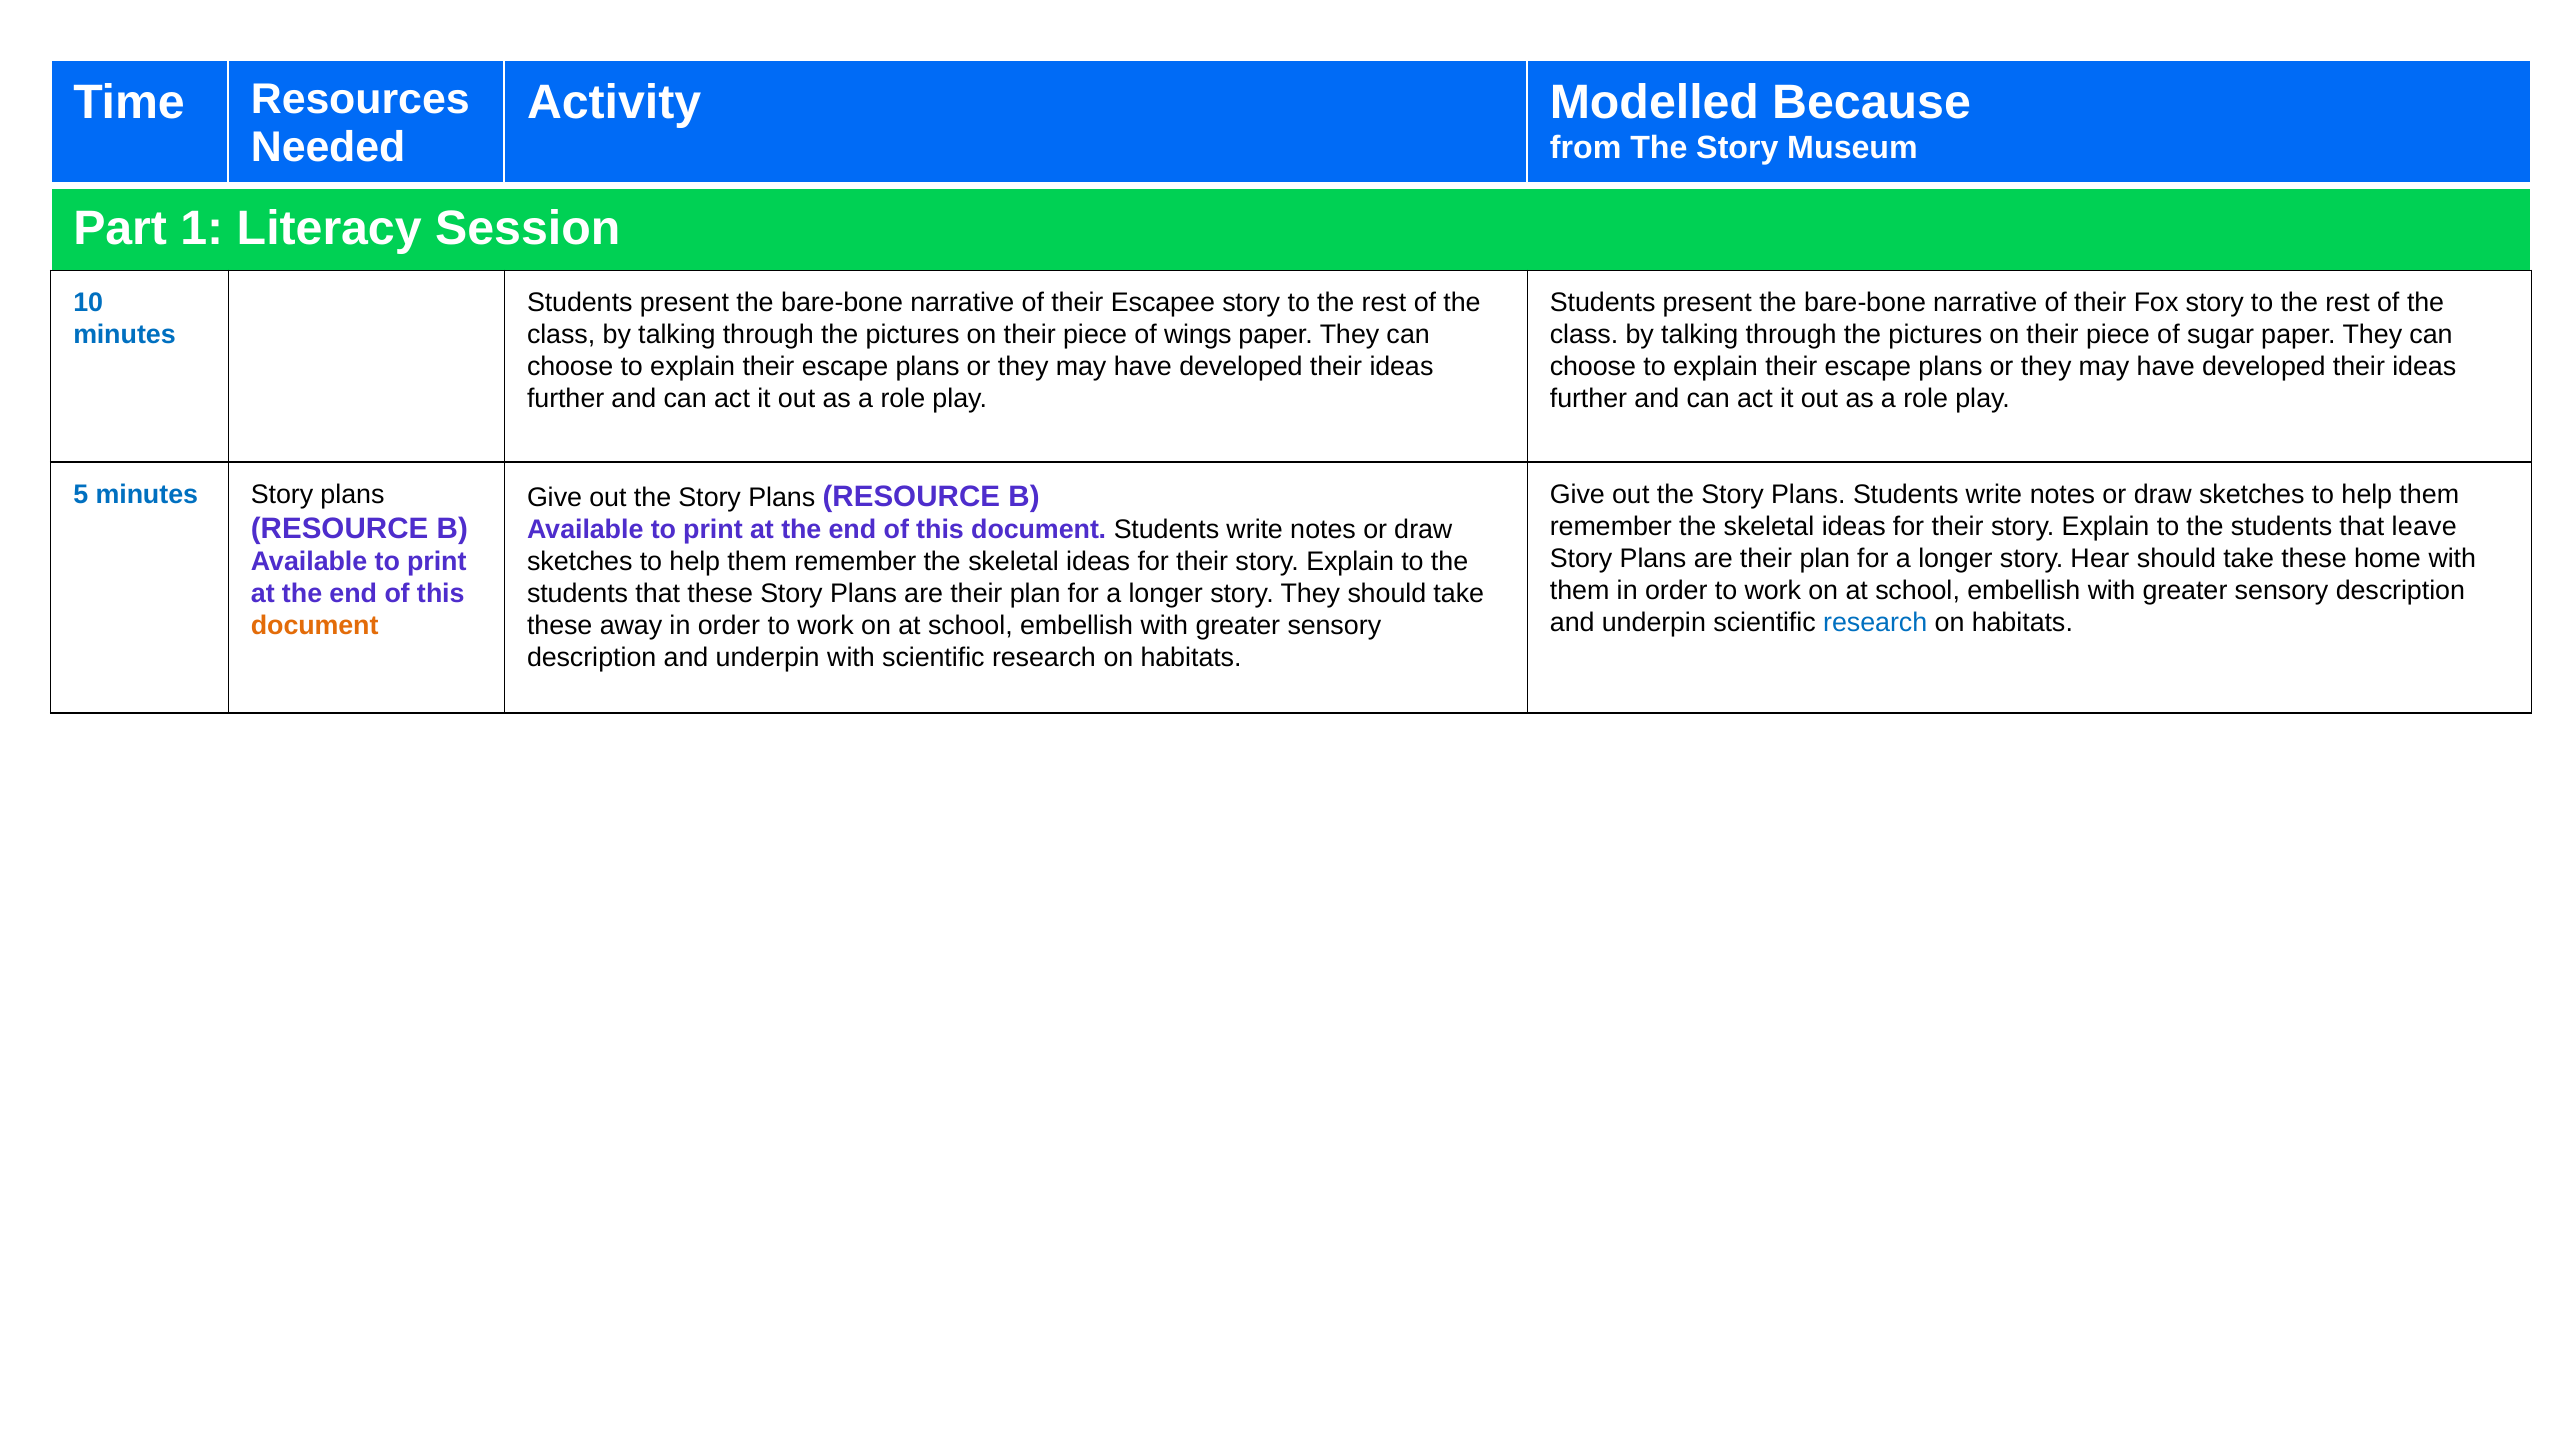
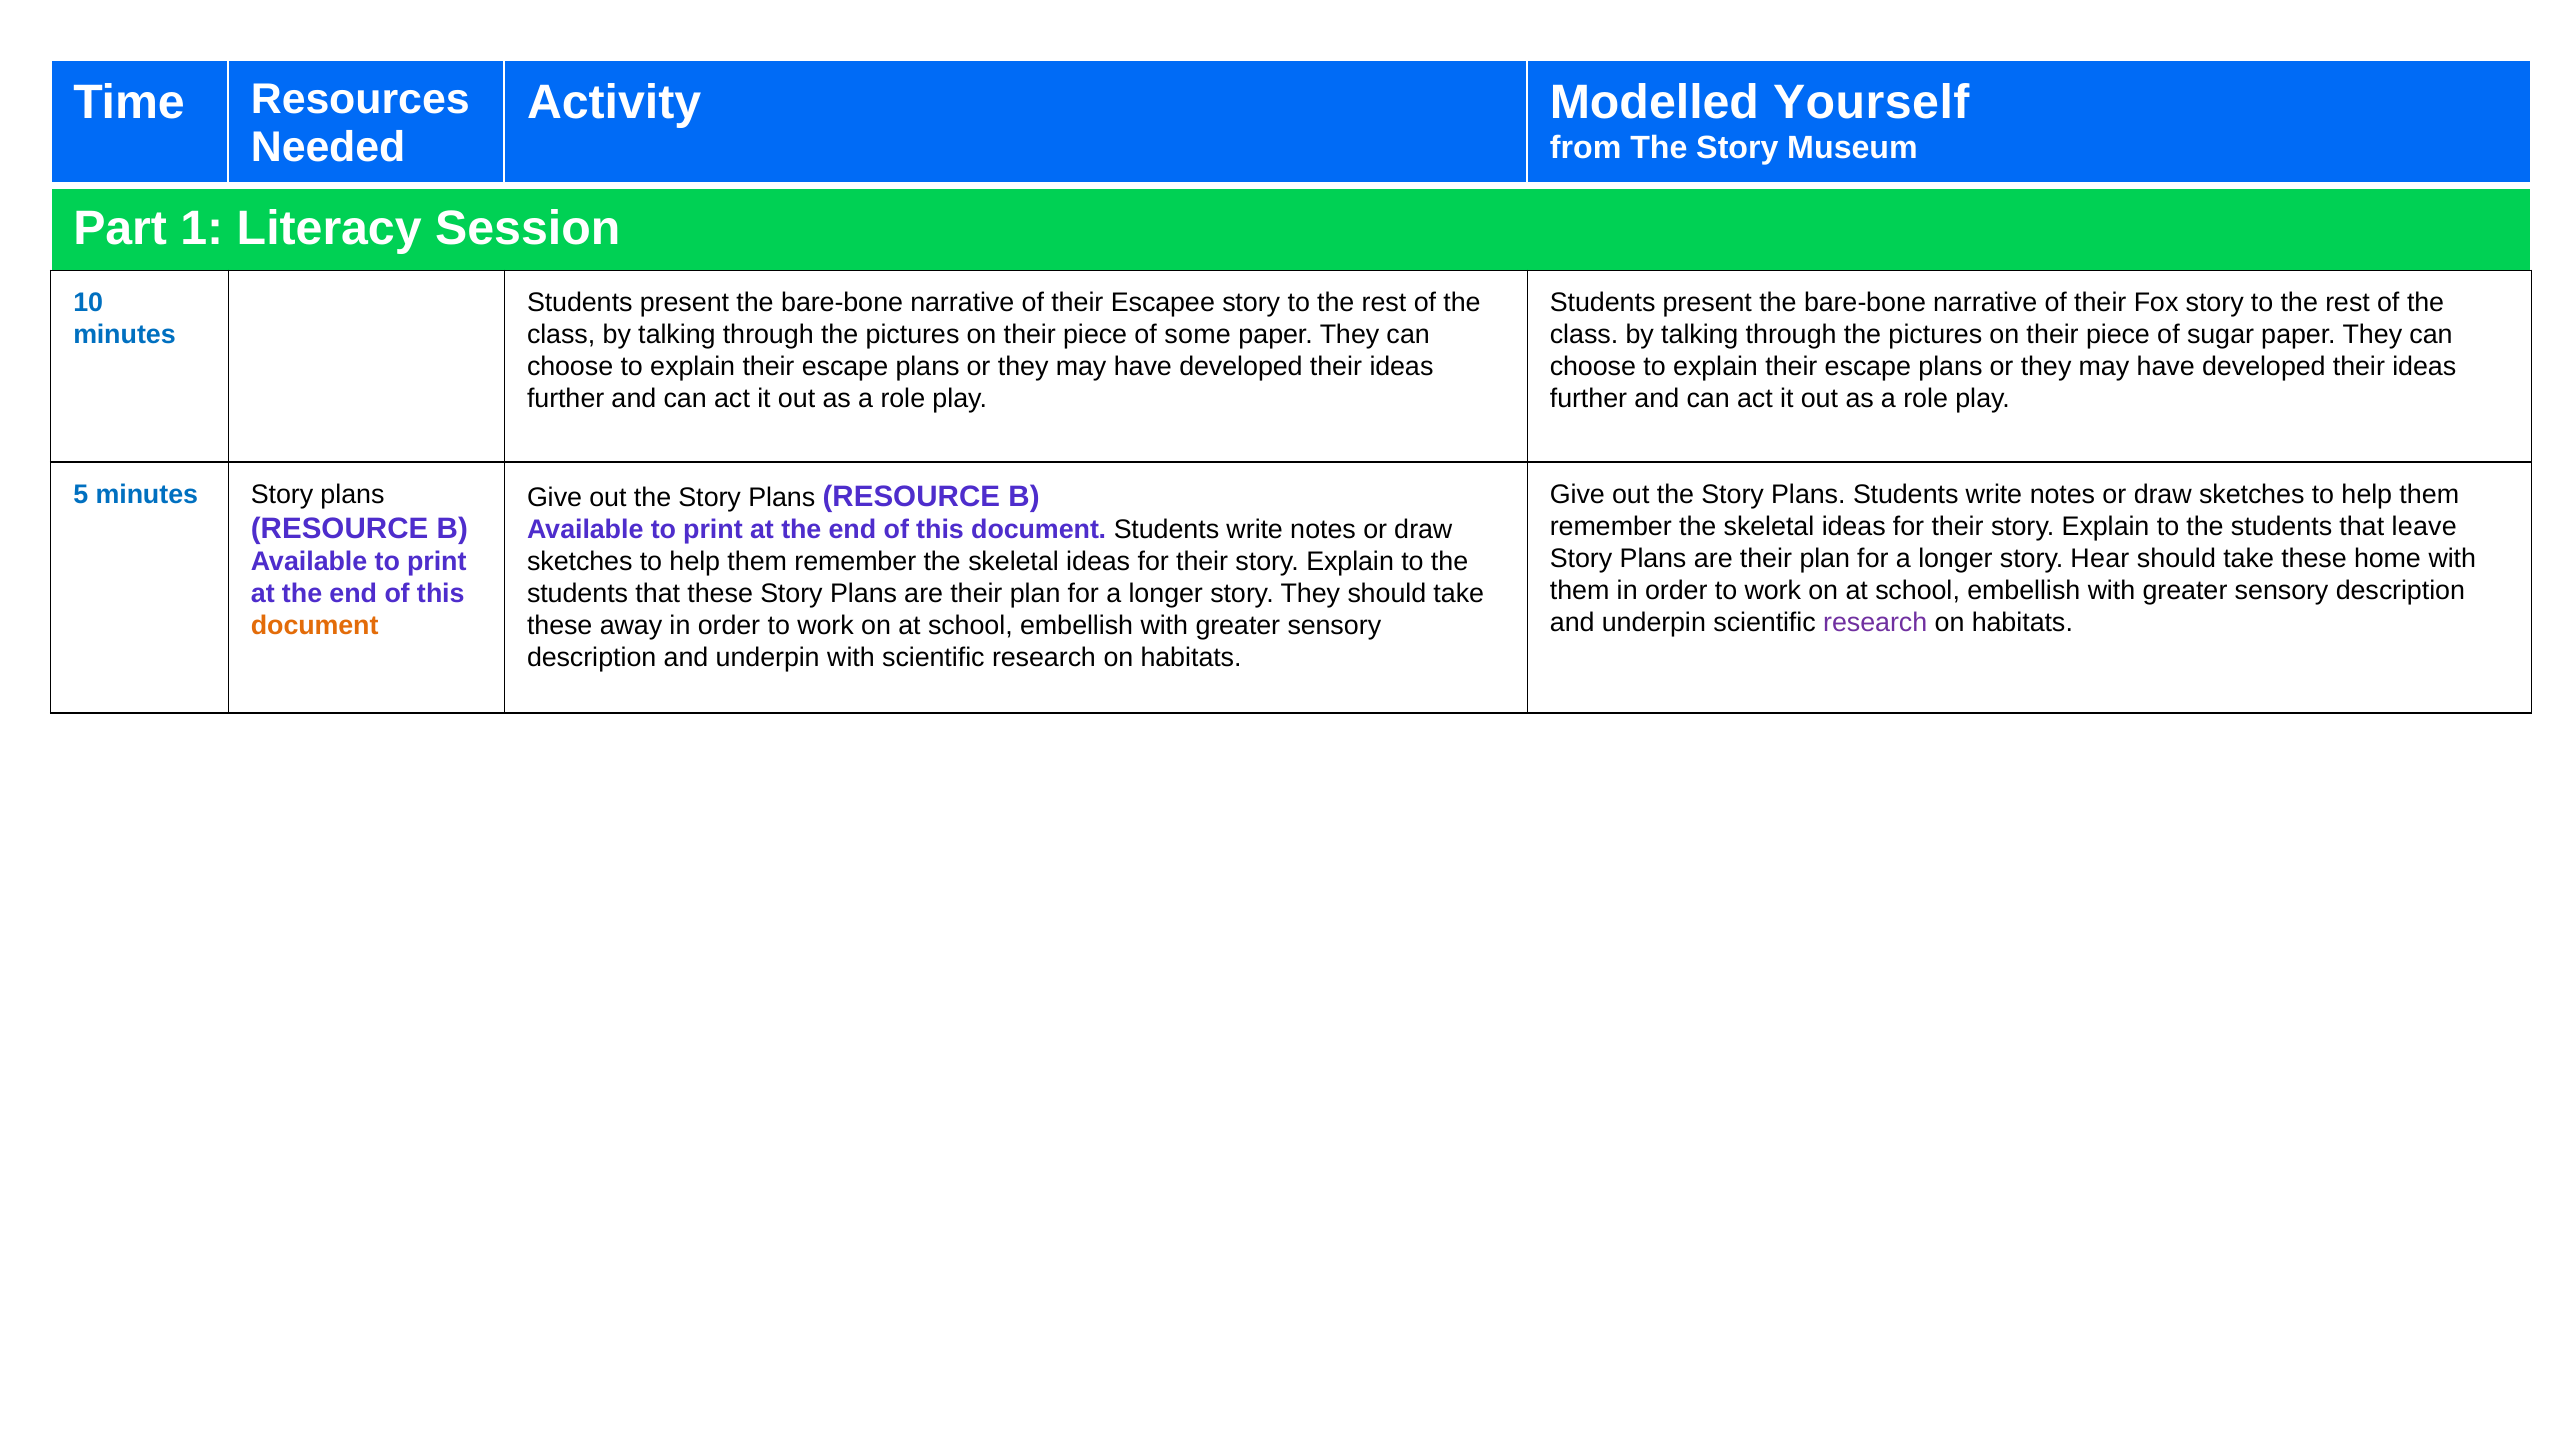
Because: Because -> Yourself (1871, 103)
wings: wings -> some (1198, 335)
research colour: blue -> purple (1875, 623)
